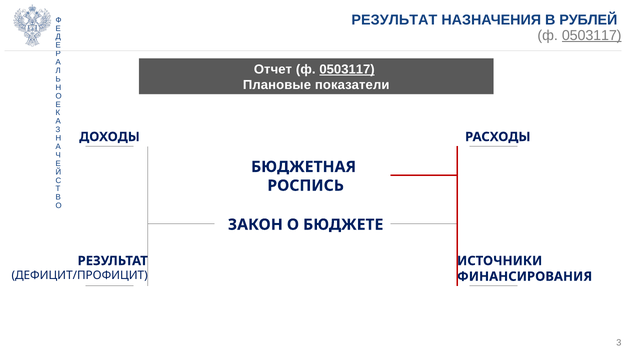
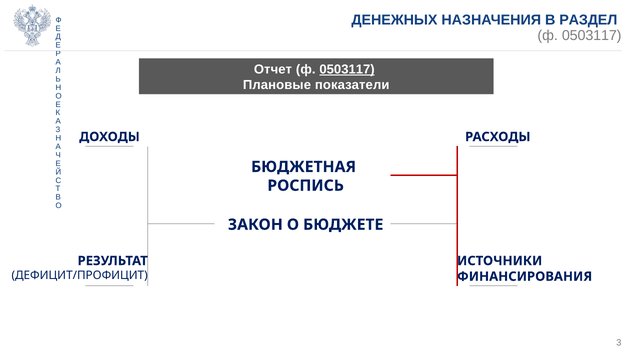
РЕЗУЛЬТАТ: РЕЗУЛЬТАТ -> ДЕНЕЖНЫХ (394, 20)
РУБЛЕЙ: РУБЛЕЙ -> РАЗДЕЛ (588, 20)
0503117 underline: present -> none (592, 35)
